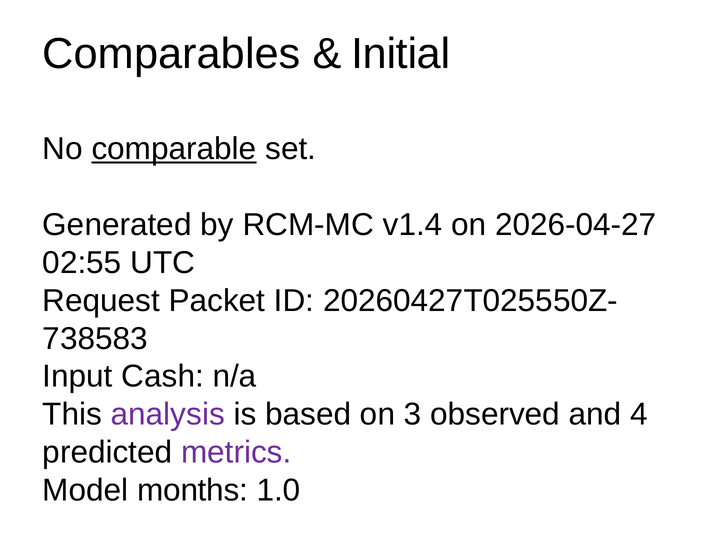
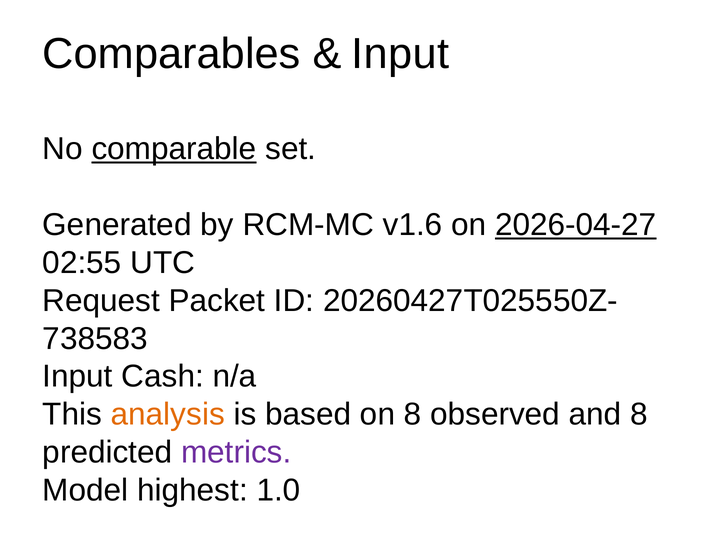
Initial: Initial -> Input (400, 54)
v1.4: v1.4 -> v1.6 (413, 225)
2026-04-27 underline: none -> present (576, 225)
analysis colour: purple -> orange (168, 414)
on 3: 3 -> 8 (413, 414)
and 4: 4 -> 8 (639, 414)
months: months -> highest (193, 490)
